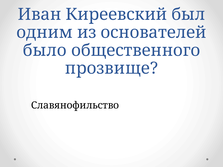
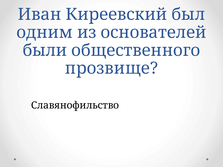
было: было -> были (45, 50)
